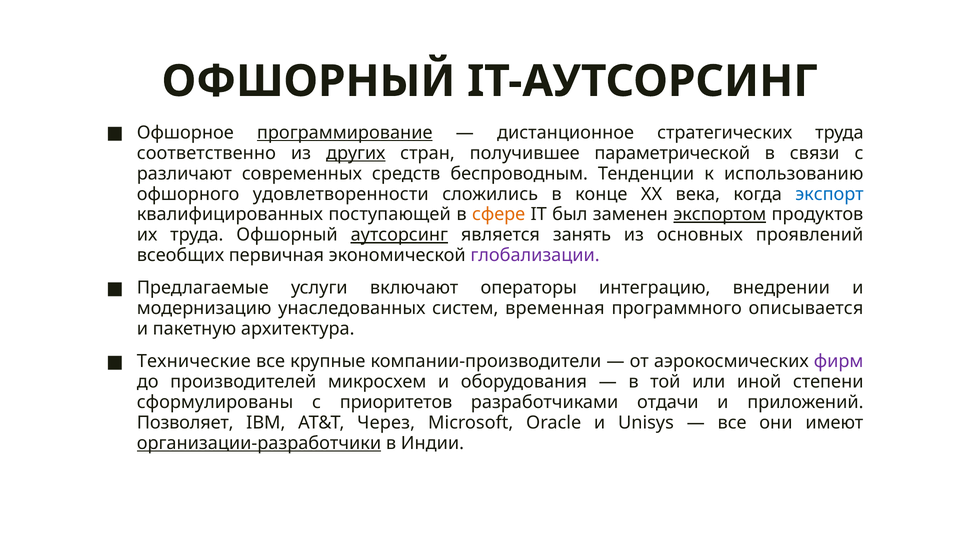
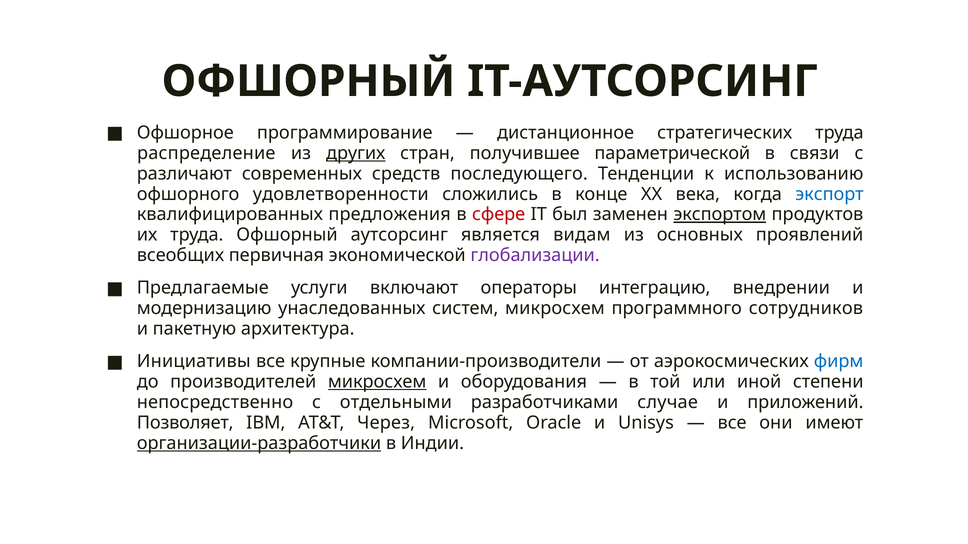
программирование underline: present -> none (345, 133)
соответственно: соответственно -> распределение (206, 153)
беспроводным: беспроводным -> последующего (519, 174)
поступающей: поступающей -> предложения (390, 215)
сфере colour: orange -> red (499, 215)
аутсорсинг underline: present -> none (399, 235)
занять: занять -> видам (582, 235)
систем временная: временная -> микросхем (555, 309)
описывается: описывается -> сотрудников (806, 309)
Технические: Технические -> Инициативы (194, 362)
фирм colour: purple -> blue (839, 362)
микросхем underline: none -> present (377, 382)
сформулированы: сформулированы -> непосредственно (215, 403)
приоритетов: приоритетов -> отдельными (396, 403)
отдачи: отдачи -> случае (668, 403)
